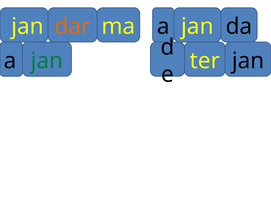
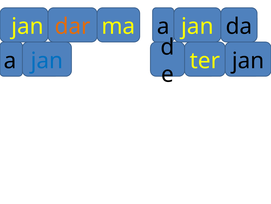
jan colour: green -> blue (47, 60)
